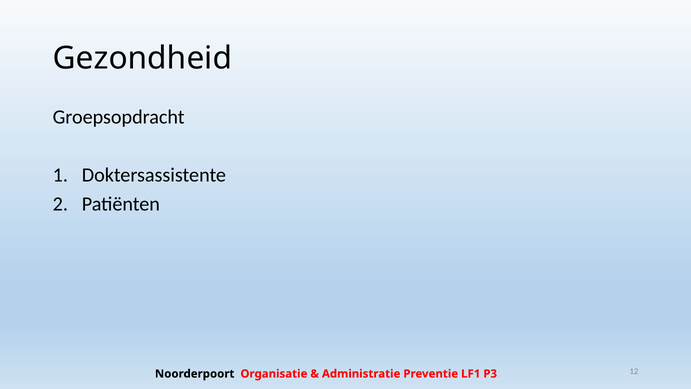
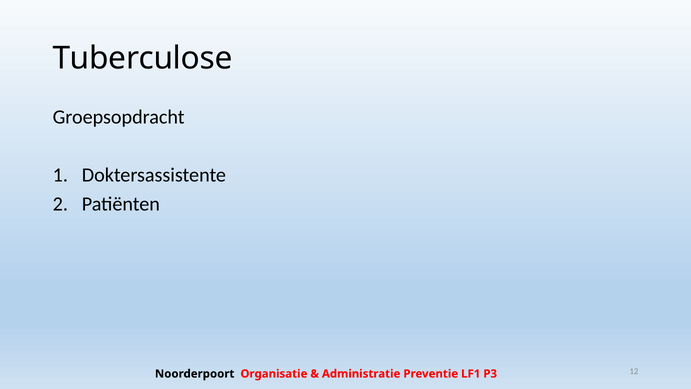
Gezondheid: Gezondheid -> Tuberculose (143, 58)
